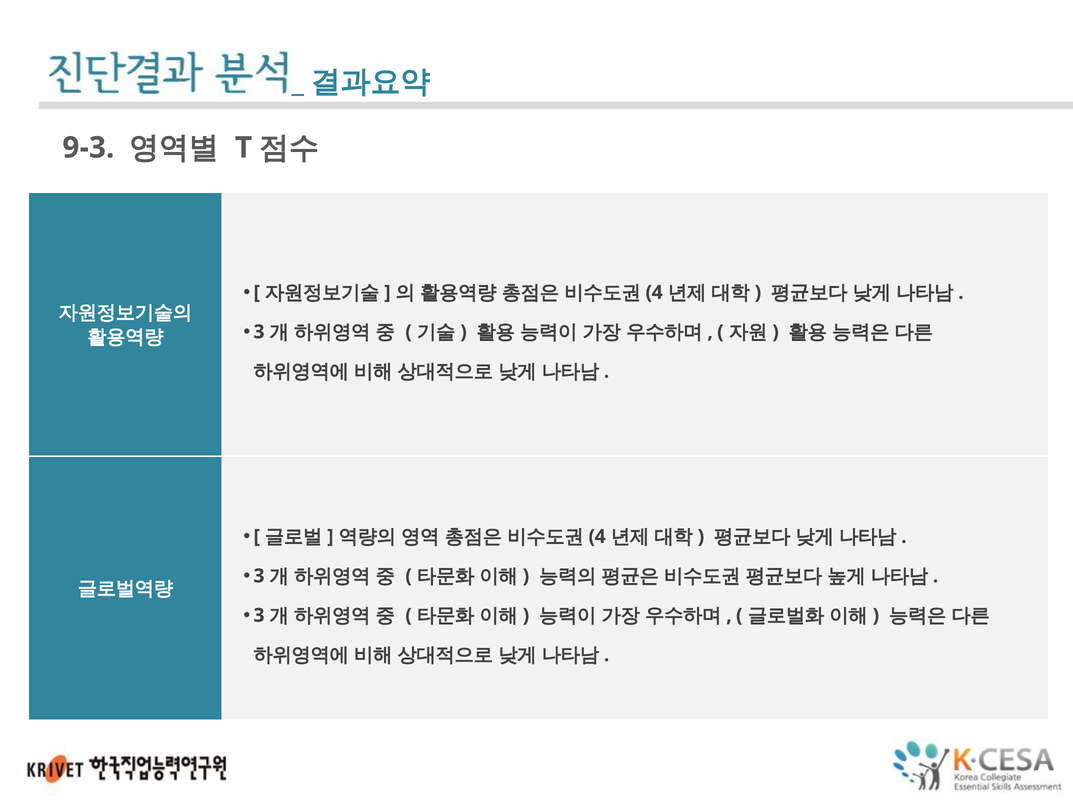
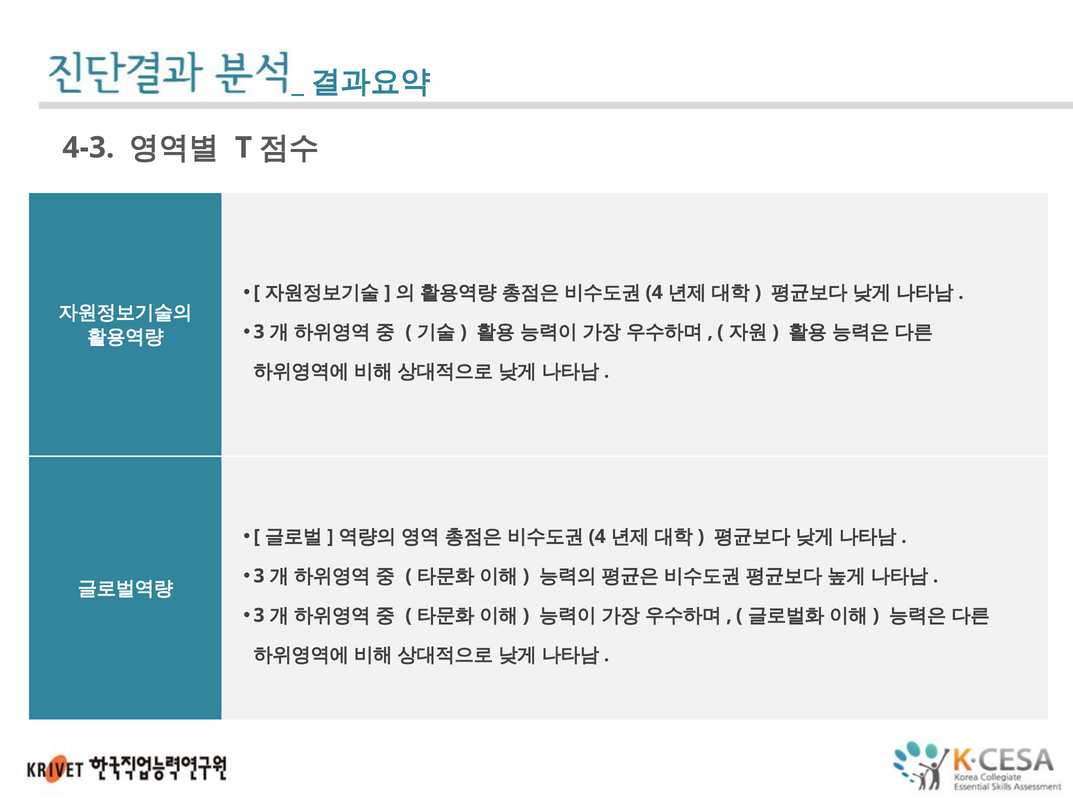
9-3: 9-3 -> 4-3 (88, 148)
